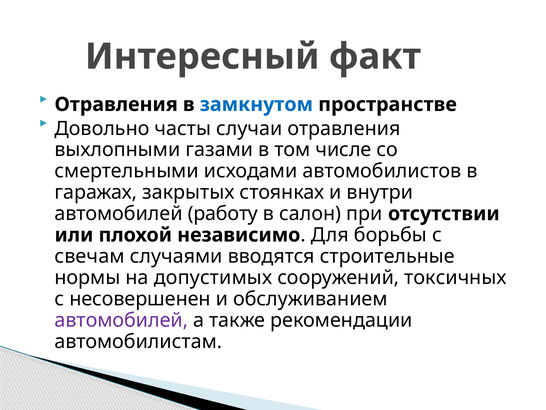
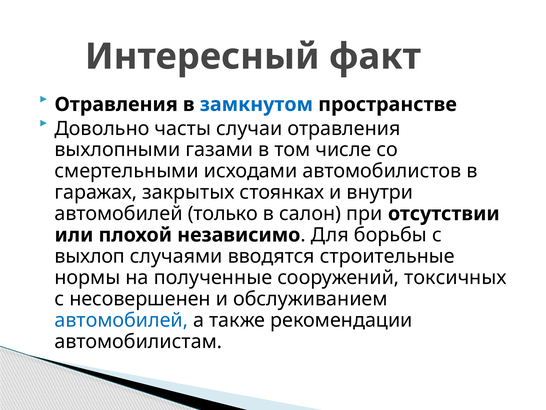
работу: работу -> только (223, 213)
свечам: свечам -> выхлоп (90, 256)
допустимых: допустимых -> полученные (213, 277)
автомобилей colour: purple -> blue (121, 320)
